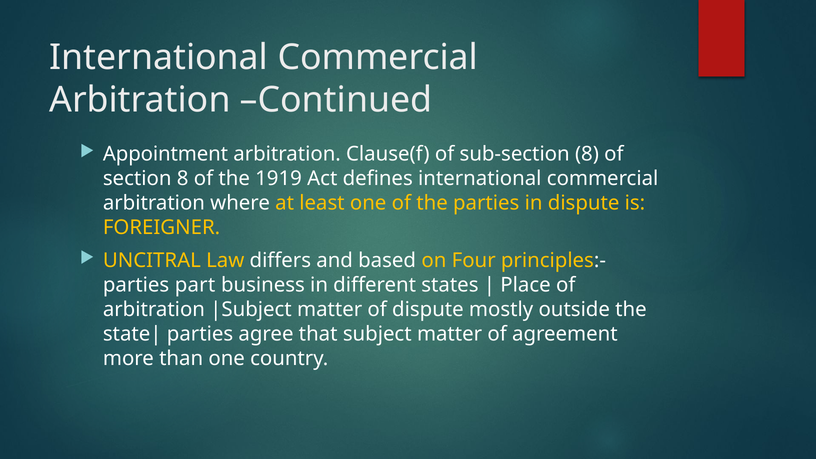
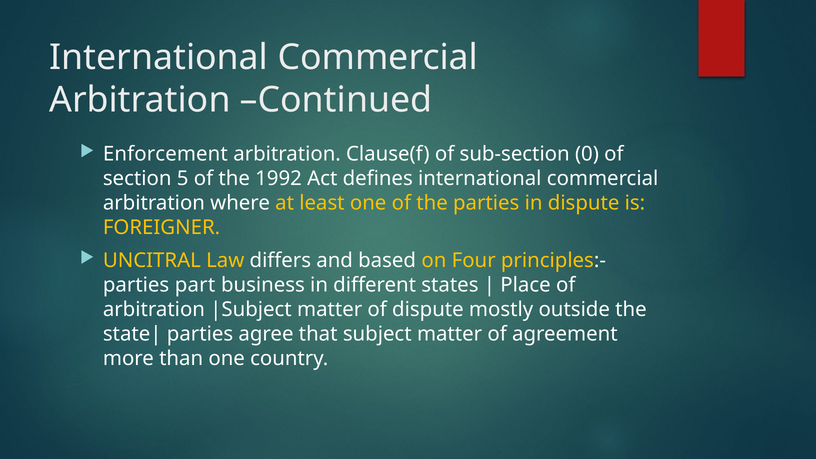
Appointment: Appointment -> Enforcement (165, 154)
sub-section 8: 8 -> 0 (587, 154)
section 8: 8 -> 5 (183, 179)
1919: 1919 -> 1992 (279, 179)
